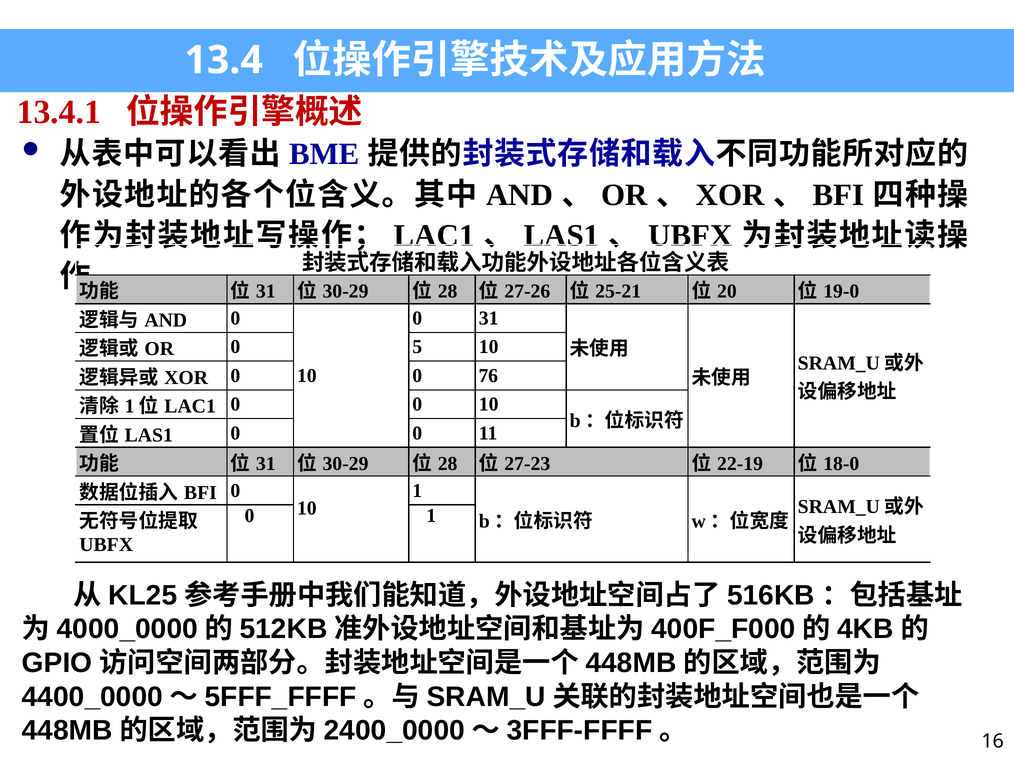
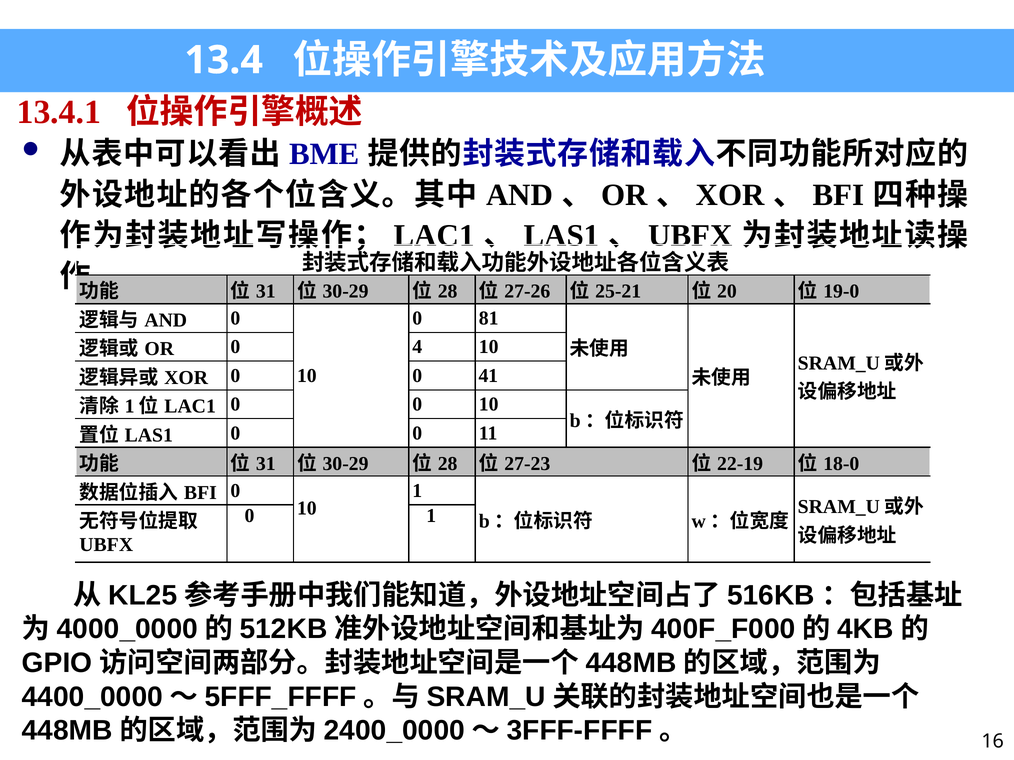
0 31: 31 -> 81 (489, 318)
5: 5 -> 4 (417, 347)
76: 76 -> 41 (488, 376)
